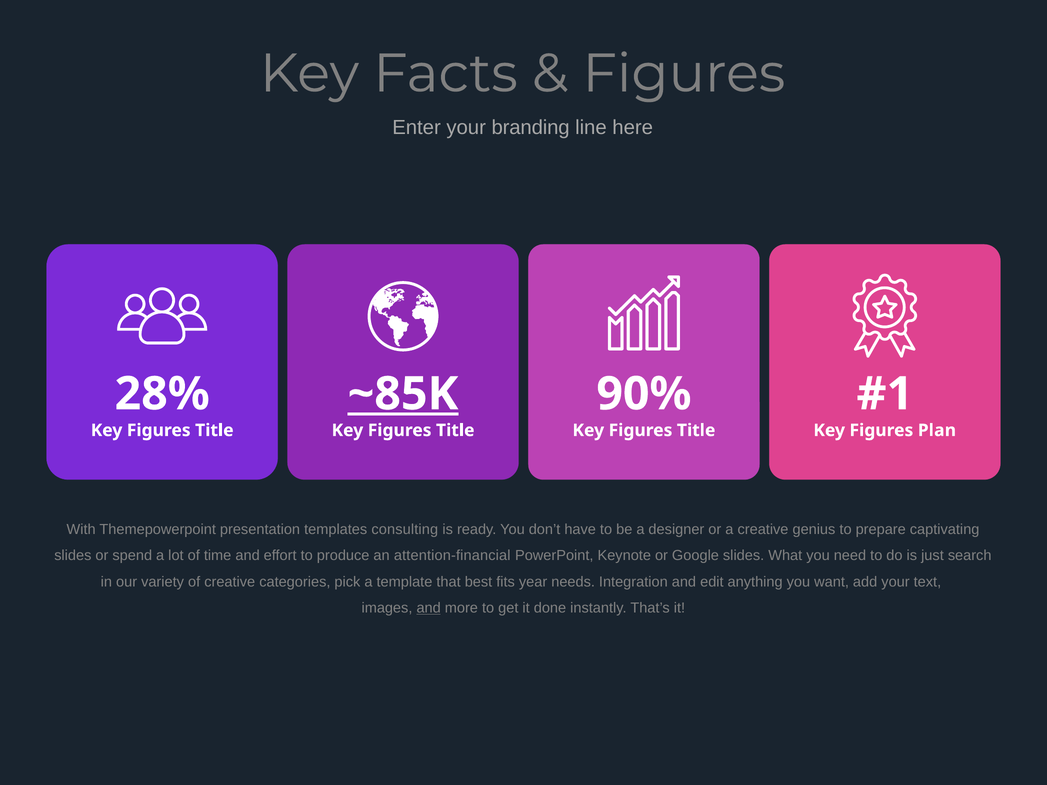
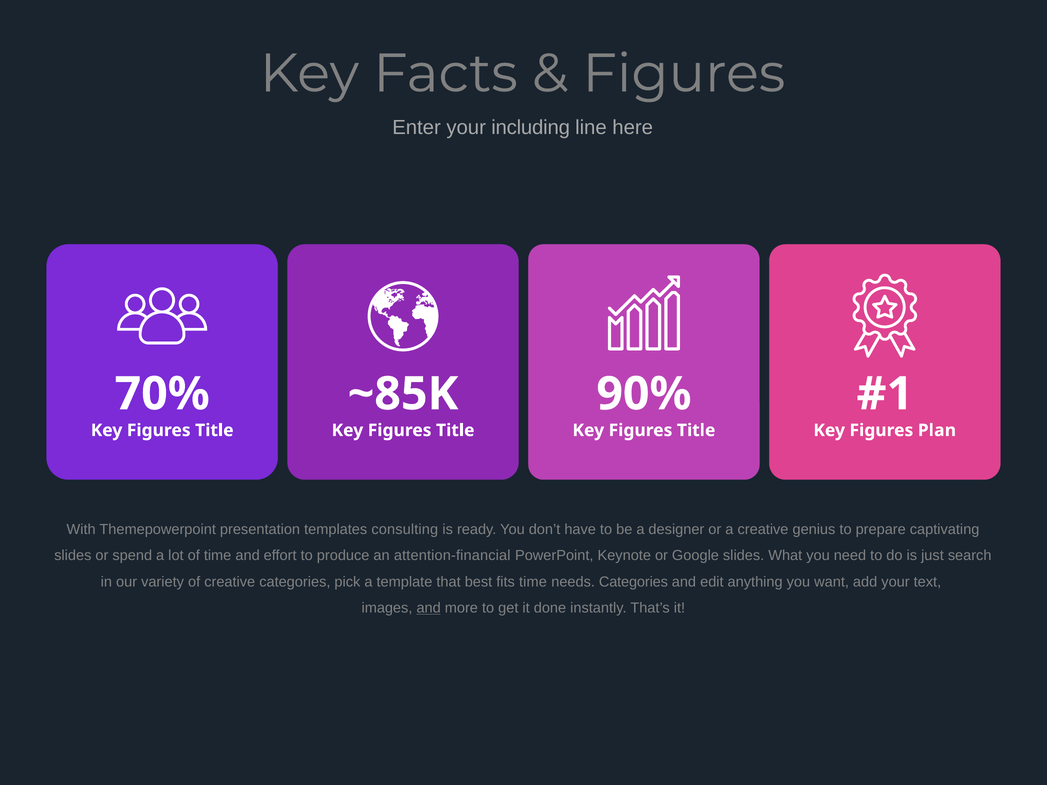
branding: branding -> including (531, 128)
28%: 28% -> 70% (162, 394)
~85K underline: present -> none (403, 394)
fits year: year -> time (533, 582)
needs Integration: Integration -> Categories (633, 582)
